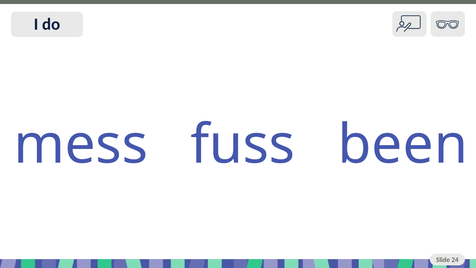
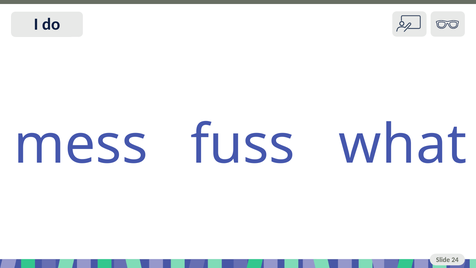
been: been -> what (403, 145)
